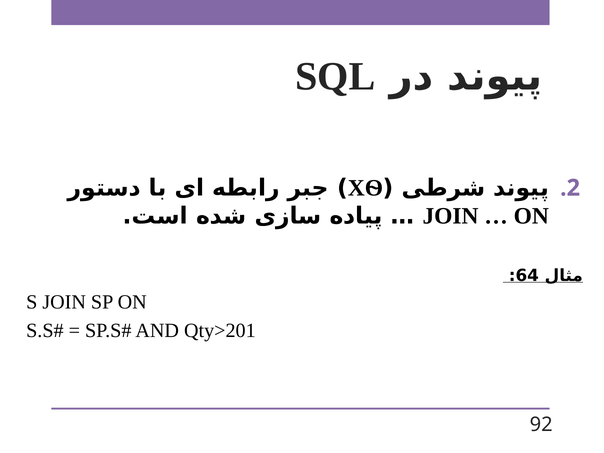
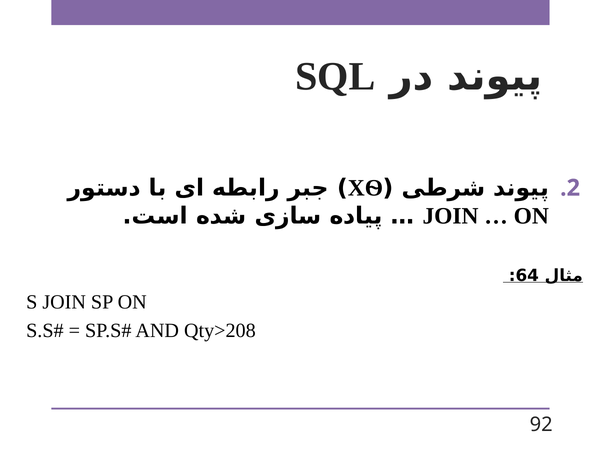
Qty>201: Qty>201 -> Qty>208 (220, 331)
